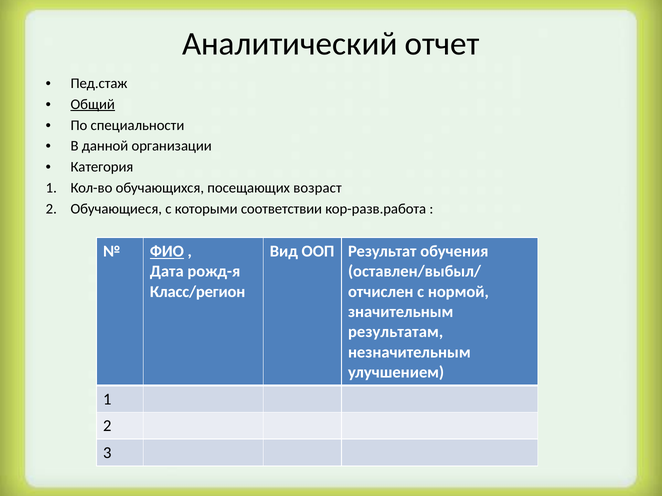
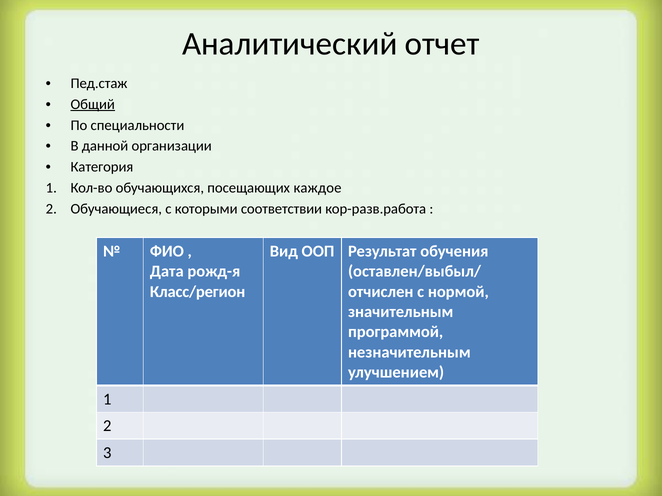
возраст: возраст -> каждое (317, 188)
ФИО underline: present -> none (167, 251)
результатам: результатам -> программой (396, 332)
